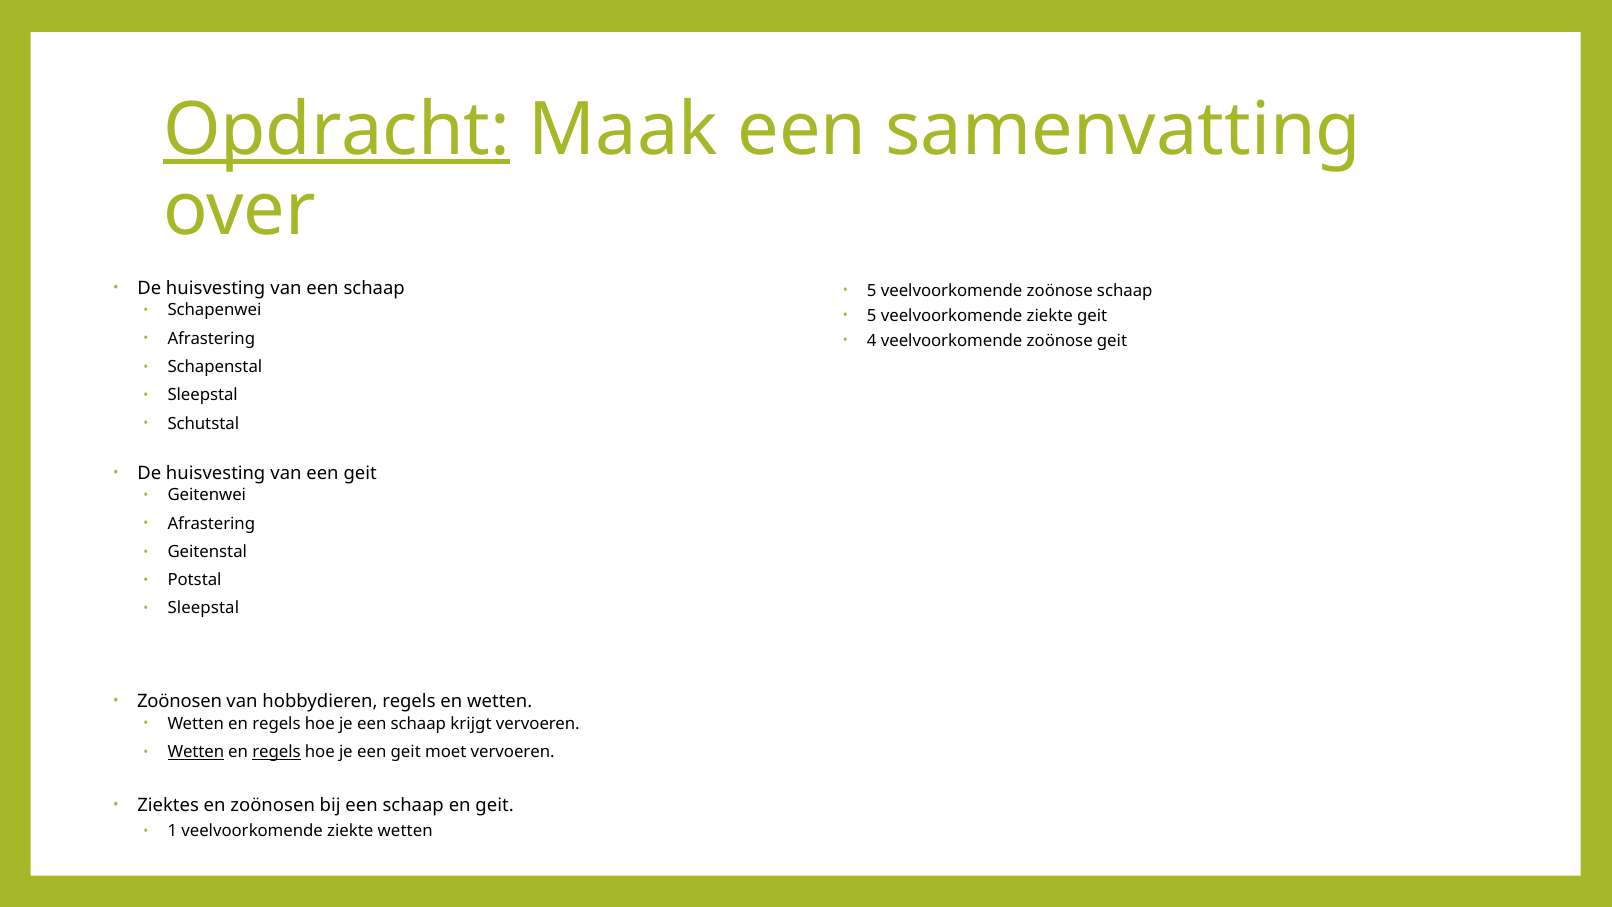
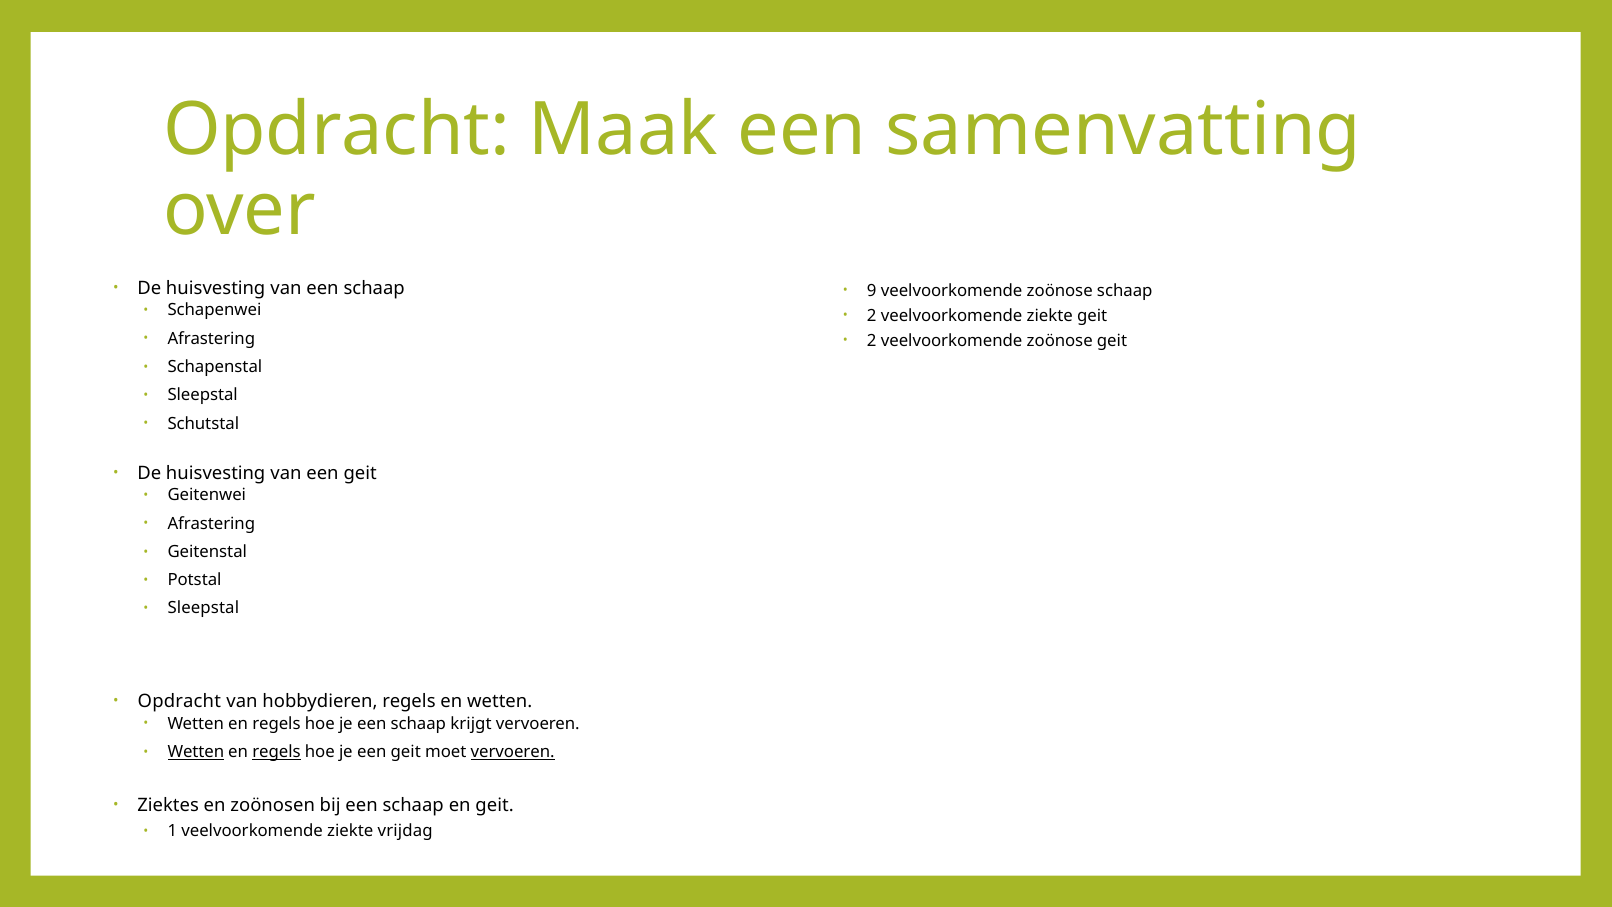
Opdracht underline: present -> none (337, 130)
5: 5 -> 9 (872, 291)
5: 5 -> 2 (872, 316)
4: 4 -> 2 (872, 341)
Zoönosen: Zoönosen -> Opdracht (179, 701)
vervoeren underline: none -> present (513, 752)
ziekte wetten: wetten -> vrijdag (405, 831)
